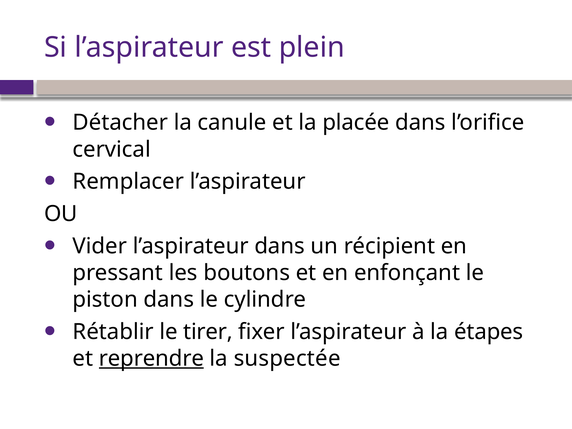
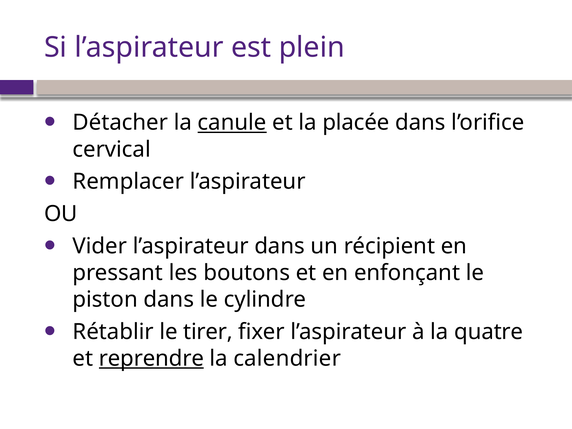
canule underline: none -> present (232, 123)
étapes: étapes -> quatre (489, 332)
suspectée: suspectée -> calendrier (287, 359)
